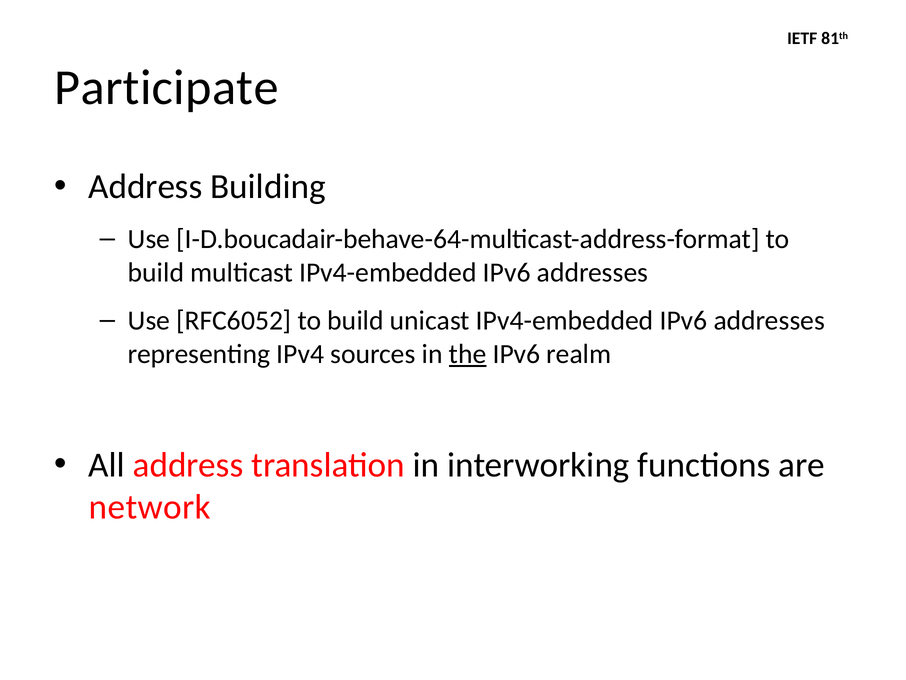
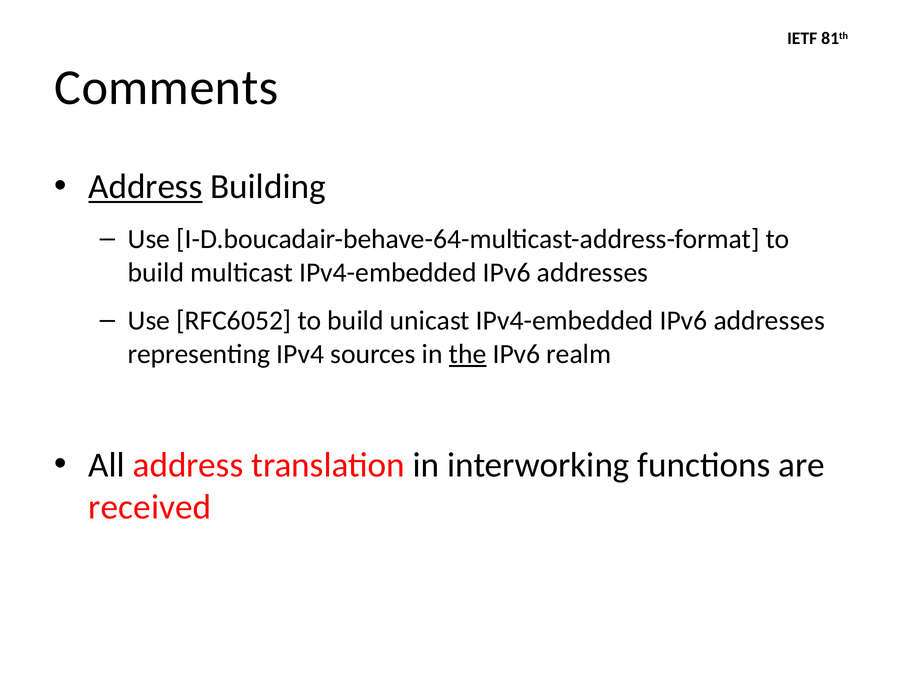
Participate: Participate -> Comments (166, 87)
Address underline: none -> present (145, 187)
network: network -> received (150, 507)
